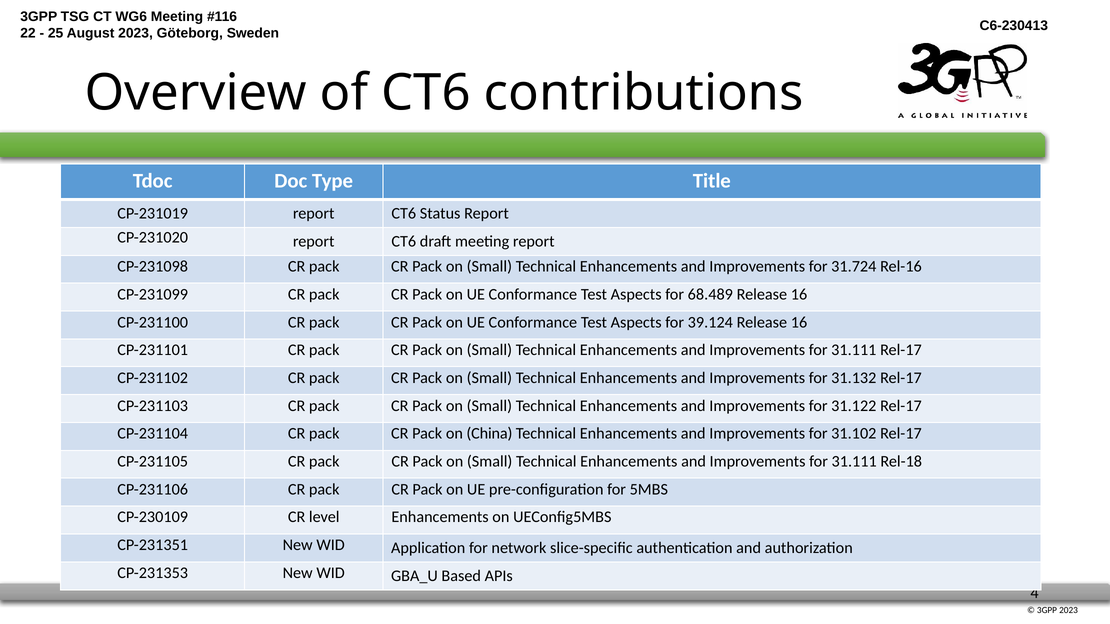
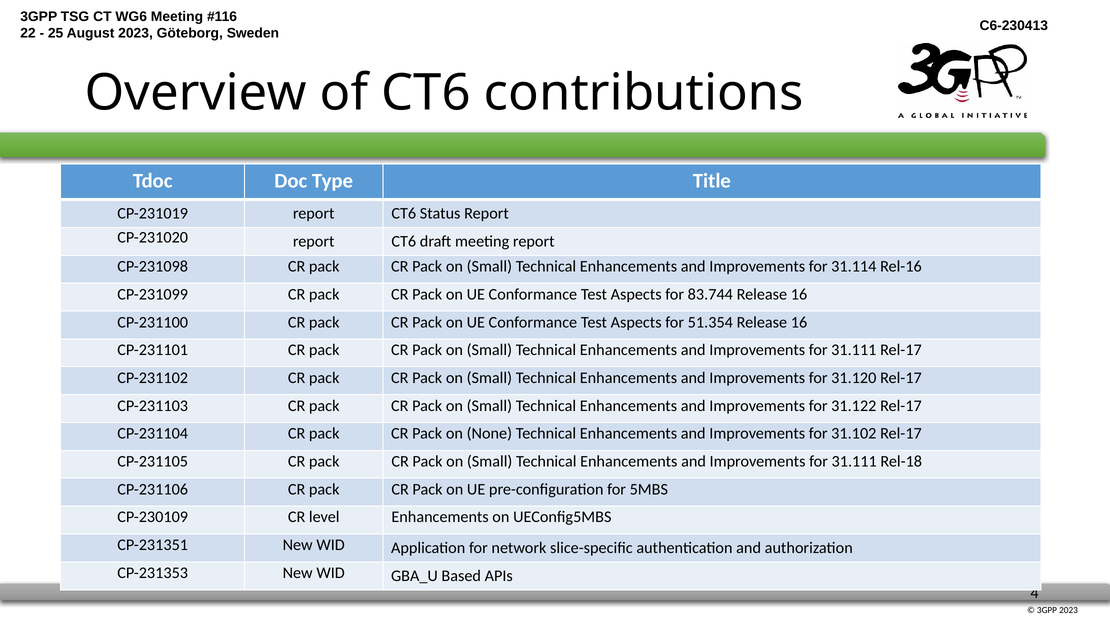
31.724: 31.724 -> 31.114 (854, 267)
68.489: 68.489 -> 83.744 (710, 295)
39.124: 39.124 -> 51.354 (710, 322)
31.132: 31.132 -> 31.120 (854, 378)
China: China -> None (489, 434)
